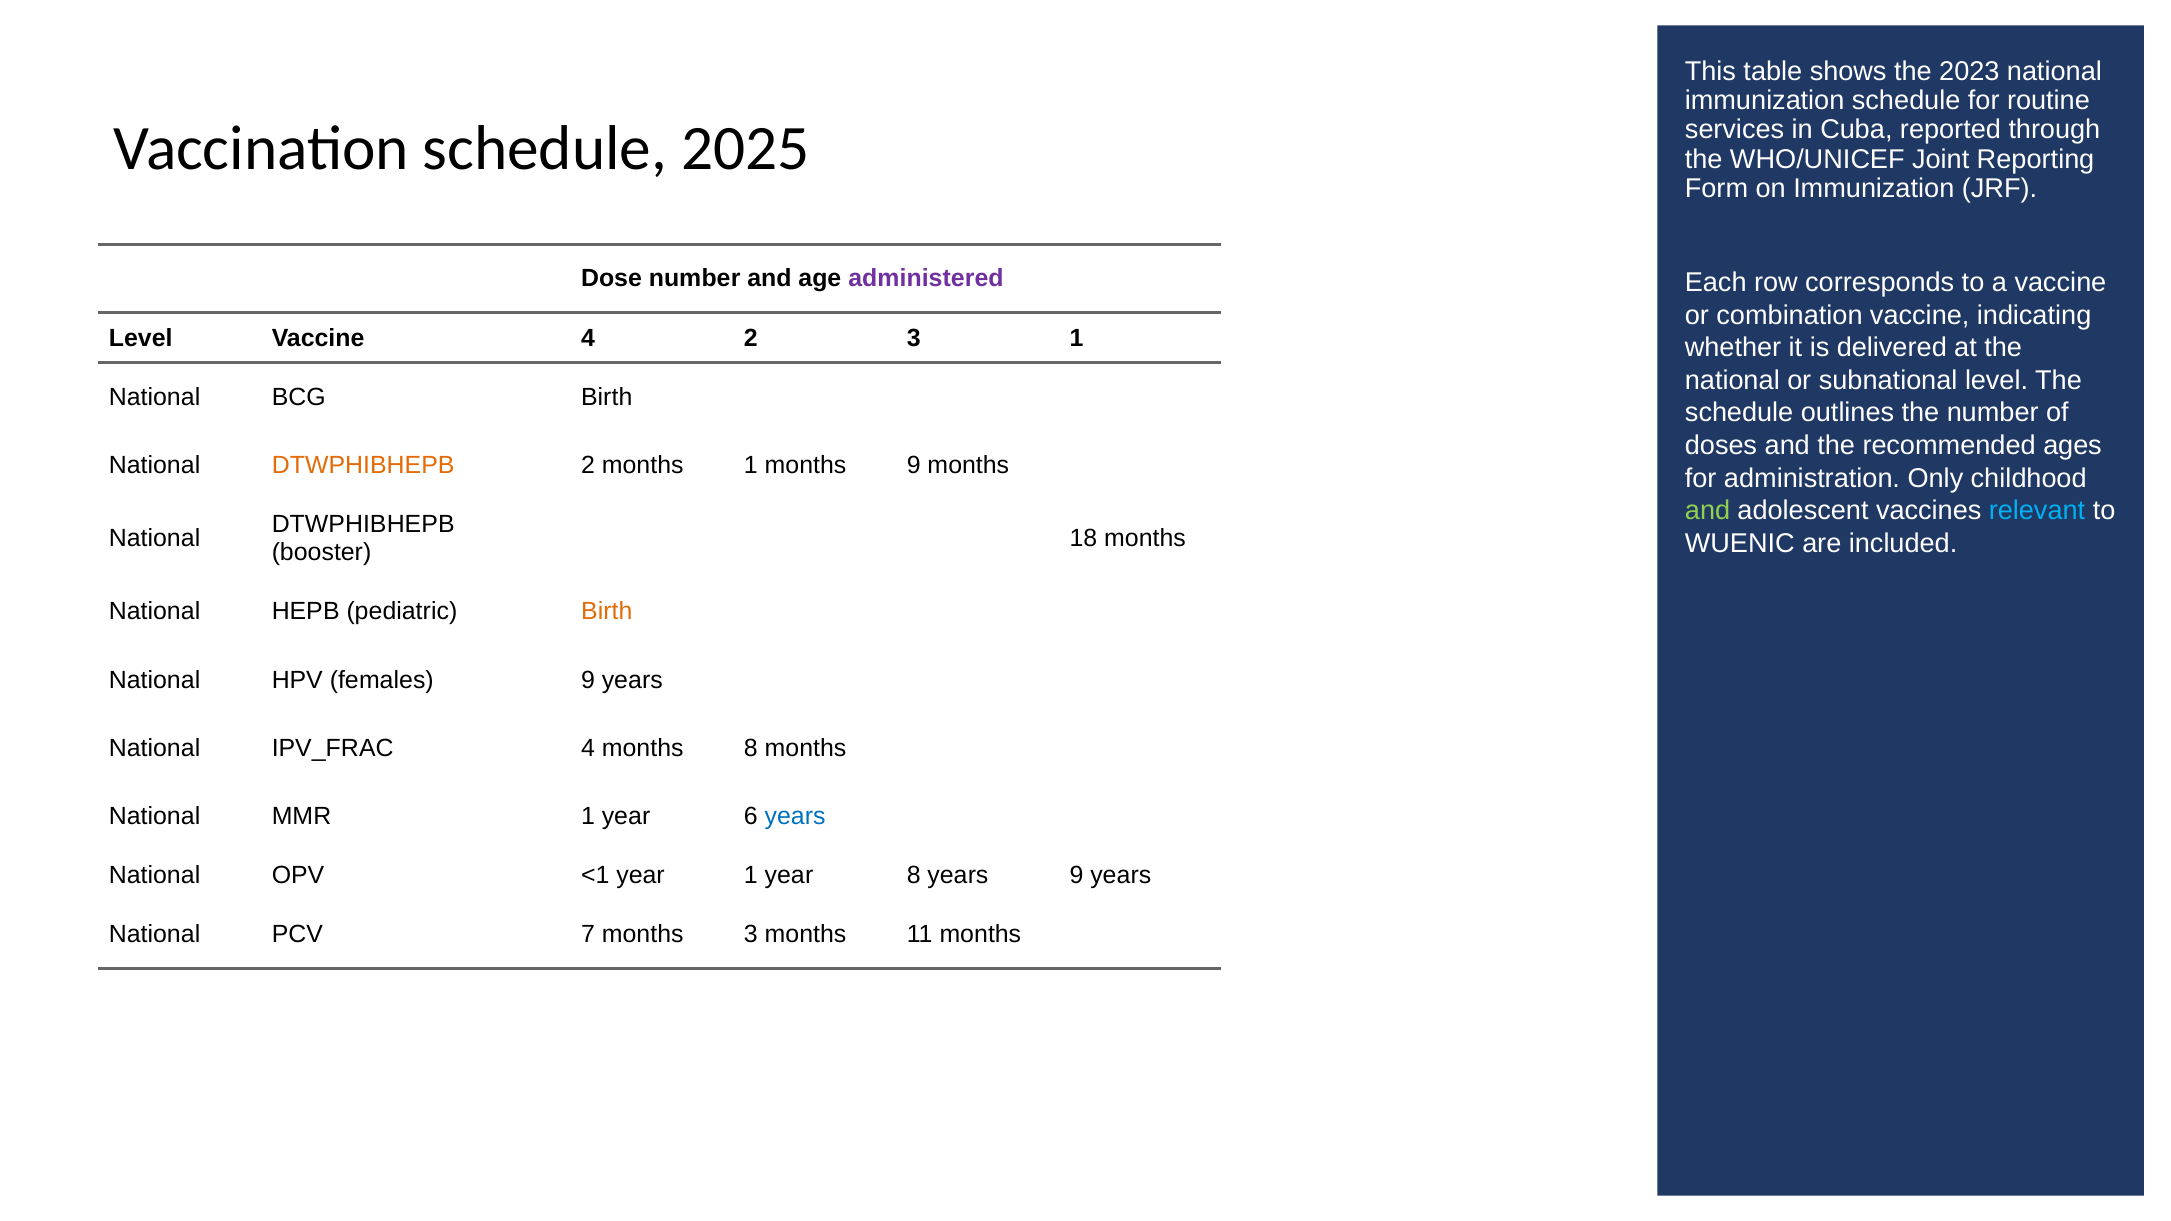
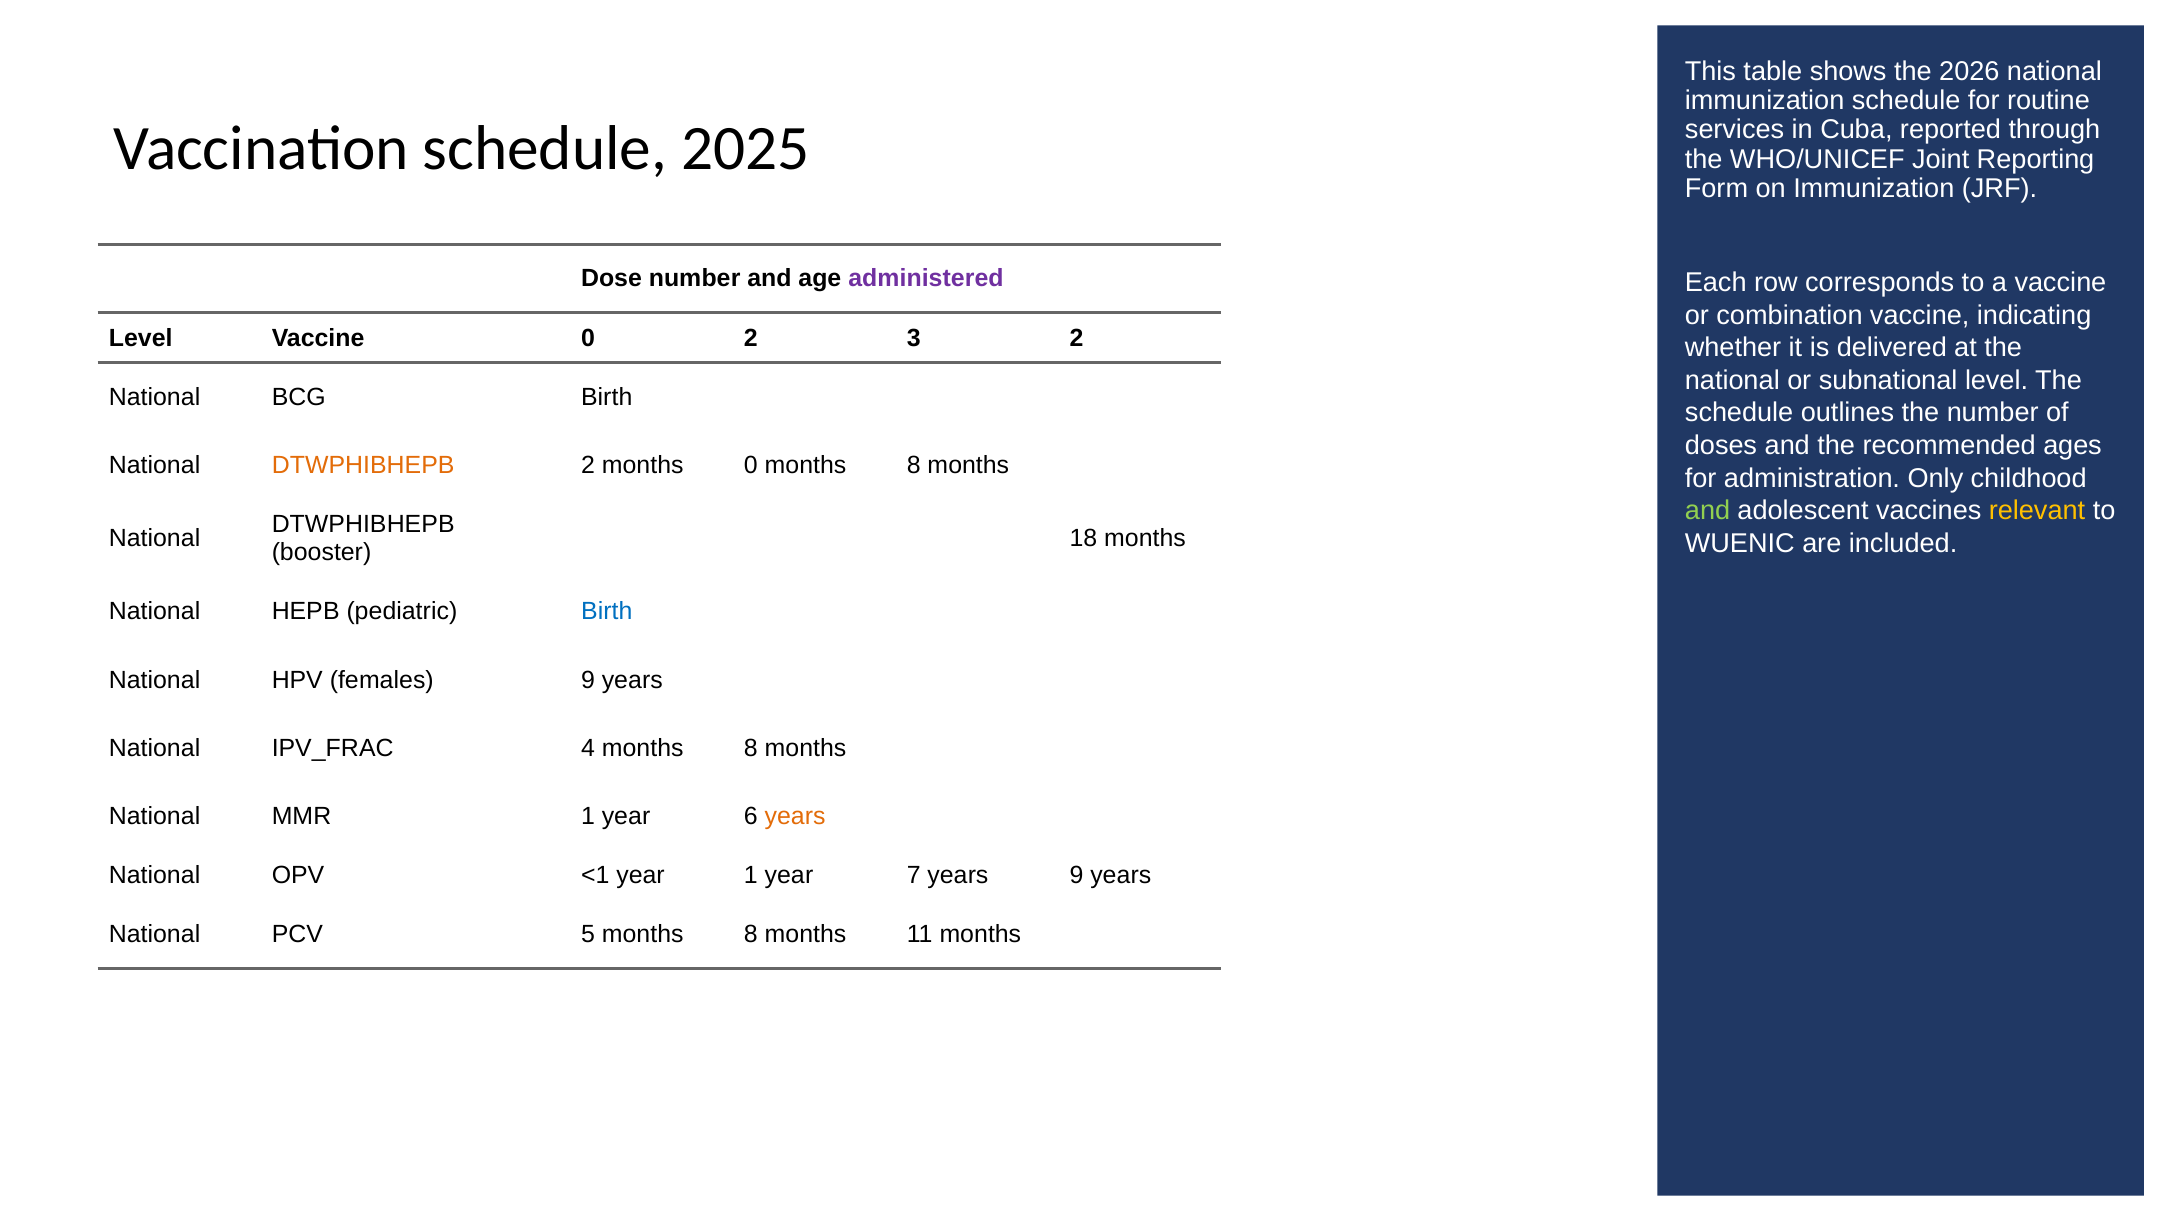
2023: 2023 -> 2026 (1969, 71)
Vaccine 4: 4 -> 0 (588, 338)
3 1: 1 -> 2 (1077, 338)
months 1: 1 -> 0 (751, 466)
9: 9 -> 8 (914, 466)
relevant colour: light blue -> yellow (2037, 511)
Birth colour: orange -> blue (607, 612)
years colour: blue -> orange (795, 816)
year 8: 8 -> 7 (914, 876)
7: 7 -> 5 (588, 935)
3: 3 -> 8 (751, 935)
